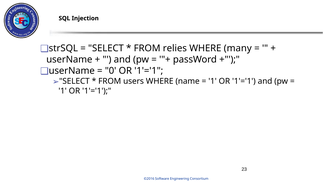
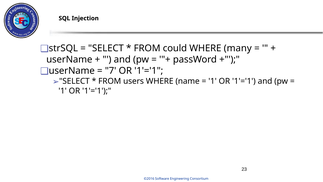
relies: relies -> could (175, 48)
0: 0 -> 7 (111, 71)
